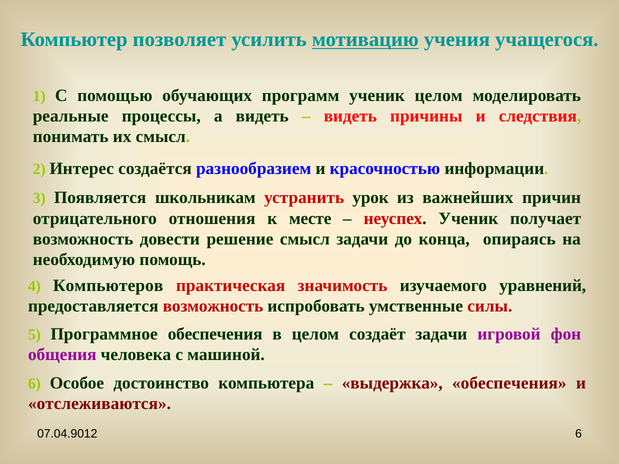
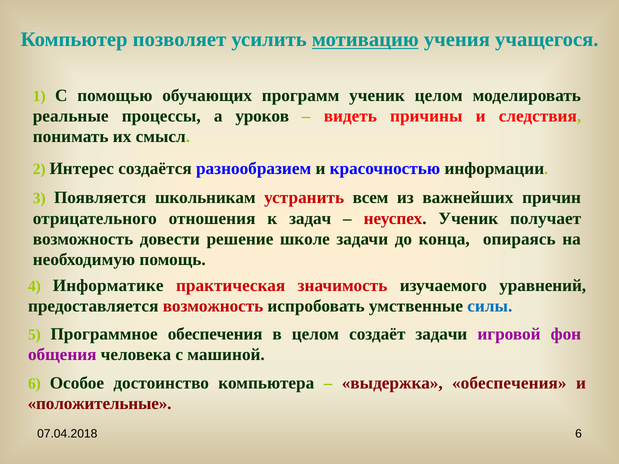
а видеть: видеть -> уроков (262, 116)
урок: урок -> всем (371, 198)
месте: месте -> задач (310, 219)
решение смысл: смысл -> школе (305, 239)
Компьютеров: Компьютеров -> Информатике (108, 286)
силы colour: red -> blue (490, 306)
отслеживаются: отслеживаются -> положительные (100, 404)
07.04.9012: 07.04.9012 -> 07.04.2018 (67, 434)
